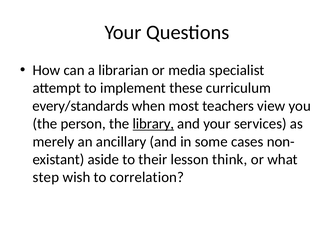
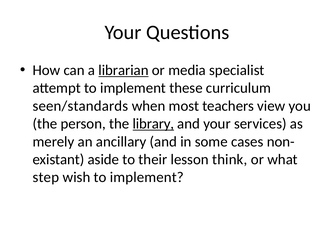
librarian underline: none -> present (124, 70)
every/standards: every/standards -> seen/standards (80, 106)
wish to correlation: correlation -> implement (147, 177)
